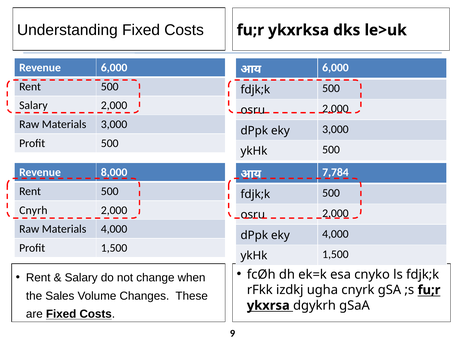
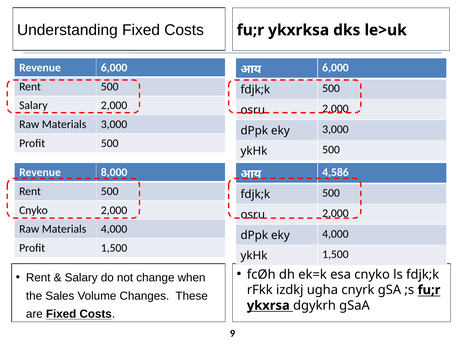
7,784: 7,784 -> 4,586 (335, 172)
Cnyrh: Cnyrh -> Cnyko (33, 210)
